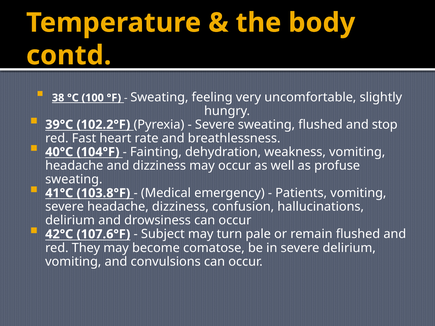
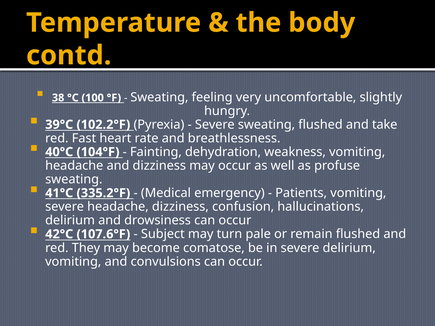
stop: stop -> take (385, 125)
103.8°F: 103.8°F -> 335.2°F (103, 193)
